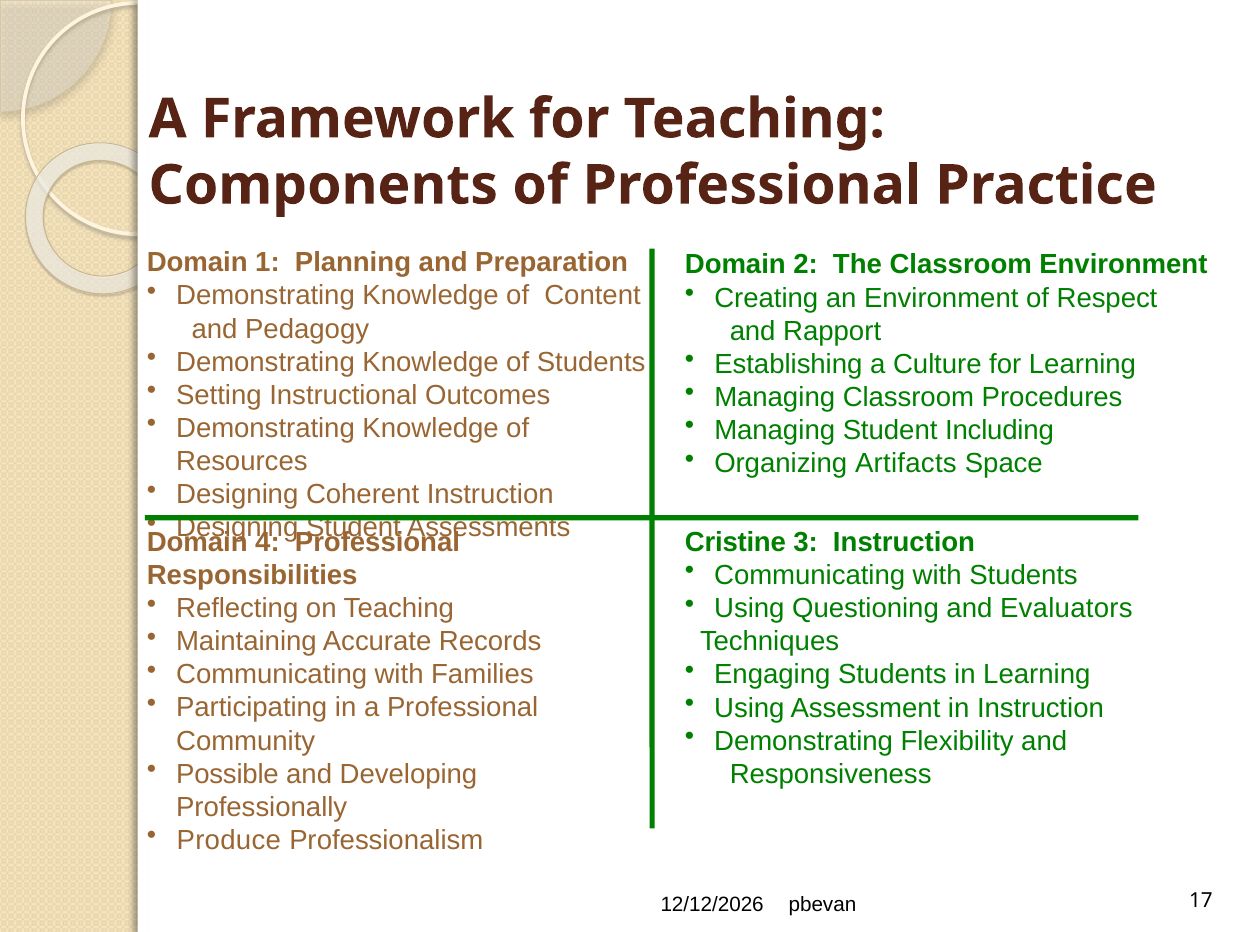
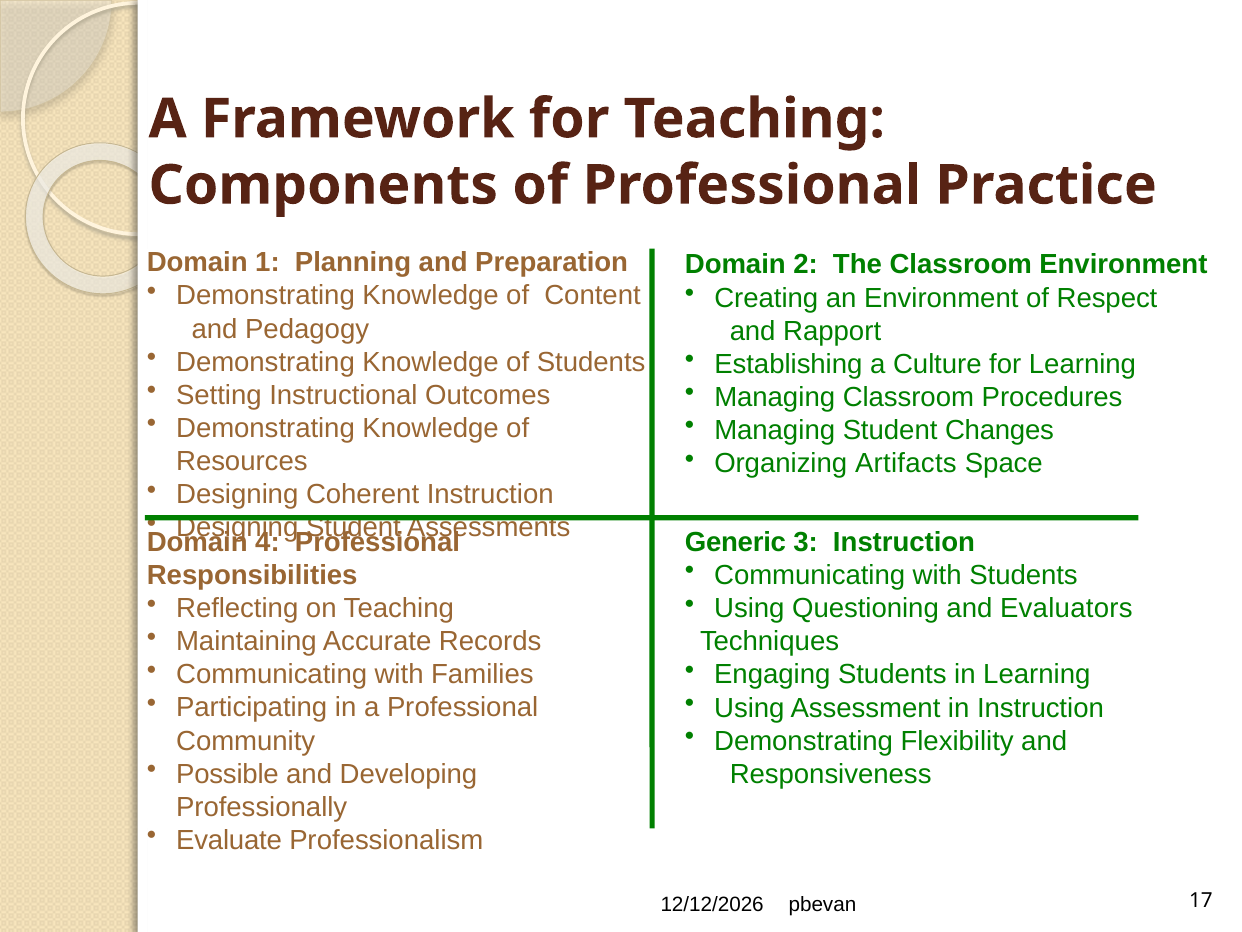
Including: Including -> Changes (1000, 430)
Cristine: Cristine -> Generic (735, 542)
Produce: Produce -> Evaluate (229, 840)
